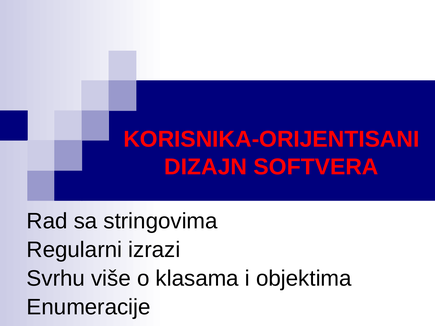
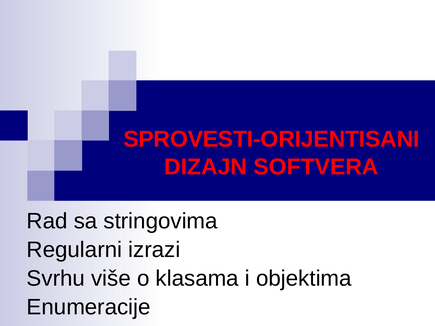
KORISNIKA-ORIJENTISANI: KORISNIKA-ORIJENTISANI -> SPROVESTI-ORIJENTISANI (271, 139)
